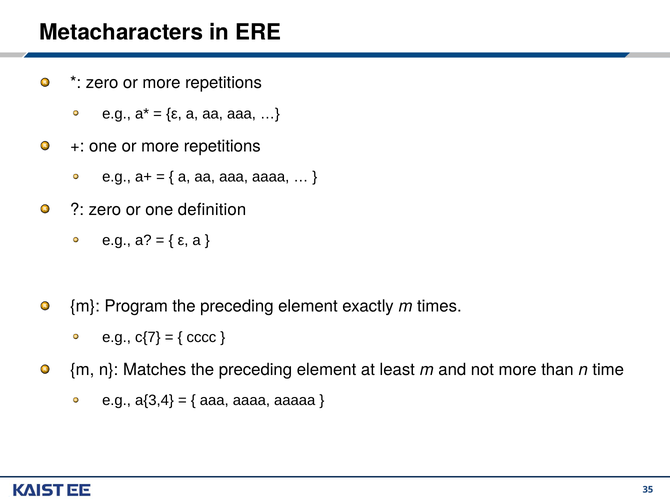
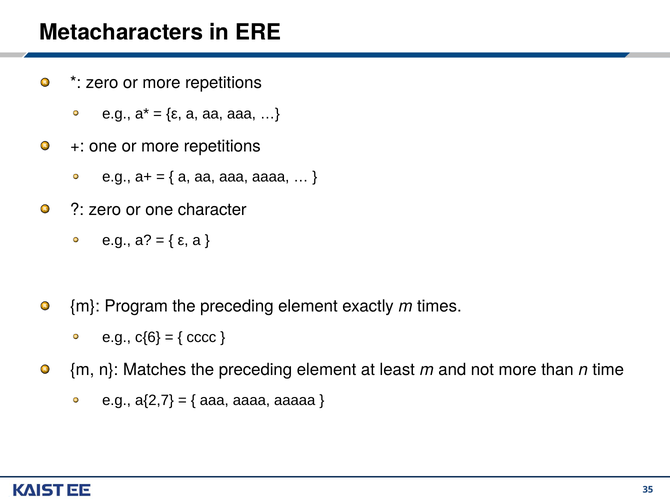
definition: definition -> character (212, 209)
c{7: c{7 -> c{6 (148, 337)
a{3,4: a{3,4 -> a{2,7 (155, 400)
